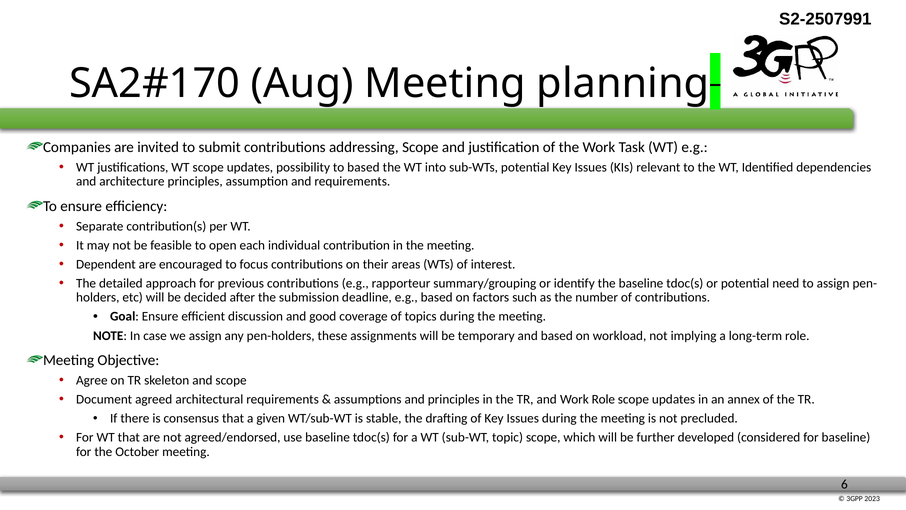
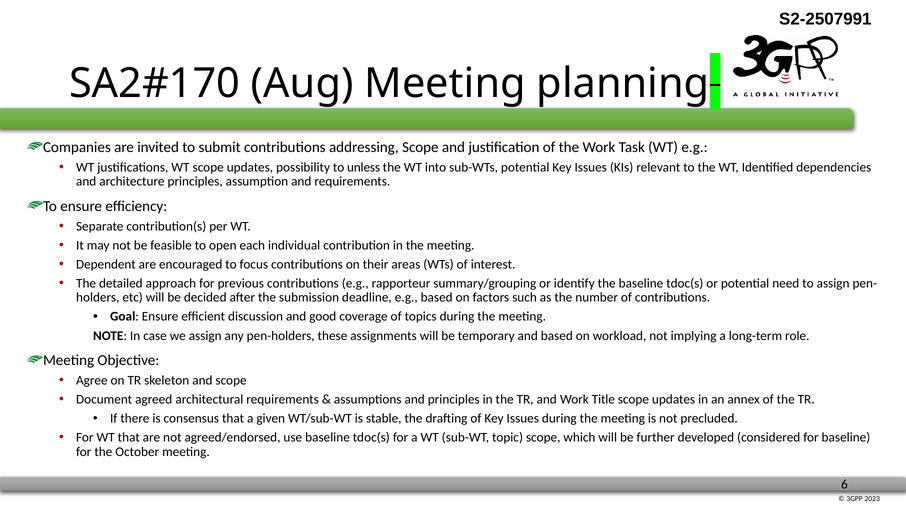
to based: based -> unless (364, 167)
Work Role: Role -> Title (603, 399)
